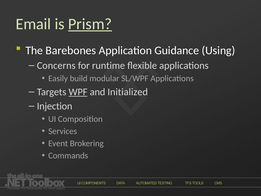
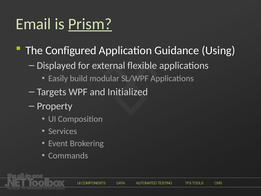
Barebones: Barebones -> Configured (71, 50)
Concerns: Concerns -> Displayed (56, 65)
runtime: runtime -> external (109, 65)
WPF underline: present -> none (78, 92)
Injection: Injection -> Property (55, 106)
